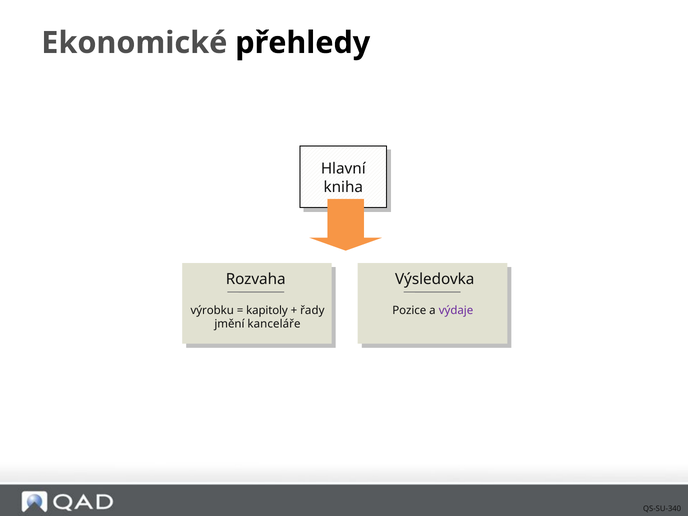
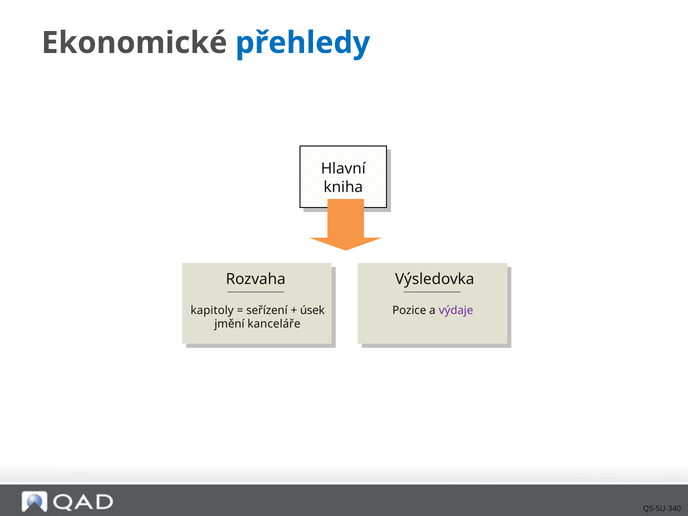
přehledy colour: black -> blue (303, 43)
výrobku: výrobku -> kapitoly (212, 310)
kapitoly: kapitoly -> seřízení (267, 310)
řady: řady -> úsek (312, 310)
